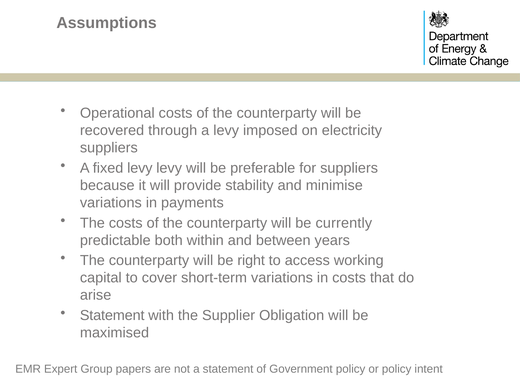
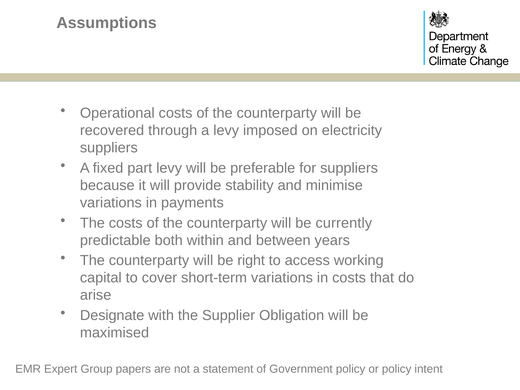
fixed levy: levy -> part (140, 168)
Statement: Statement -> Designate (112, 315)
